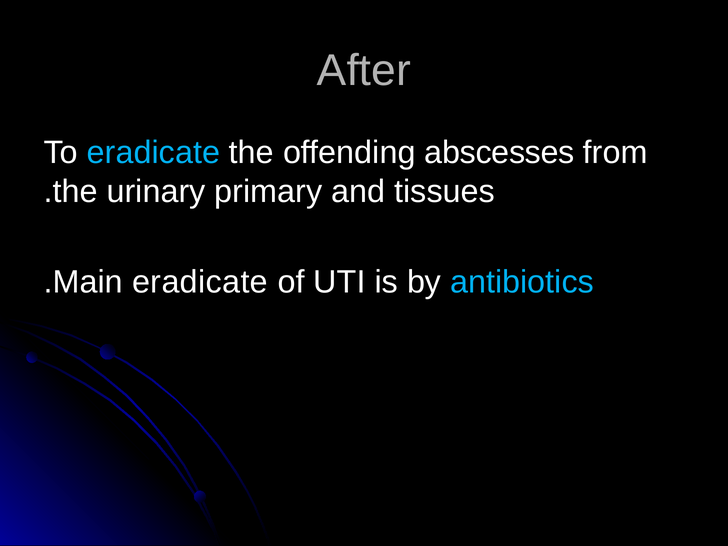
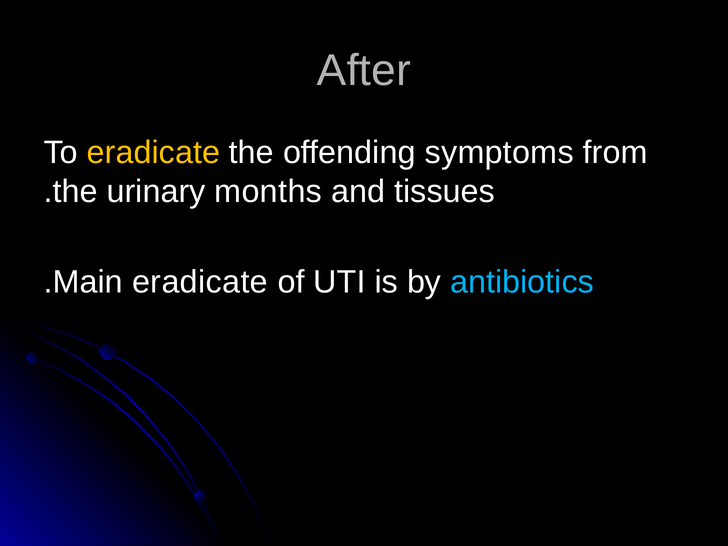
eradicate colour: light blue -> yellow (153, 153)
abscesses: abscesses -> symptoms (499, 153)
primary: primary -> months (268, 192)
